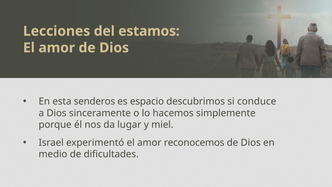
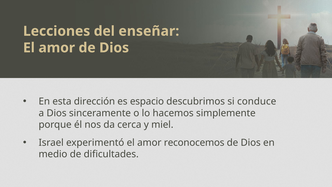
estamos: estamos -> enseñar (149, 31)
senderos: senderos -> dirección (94, 101)
lugar: lugar -> cerca (129, 125)
